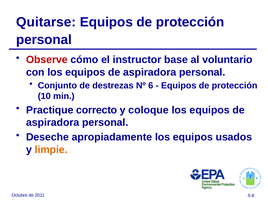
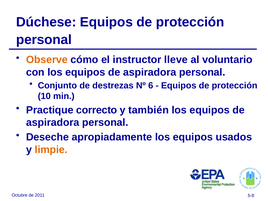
Quitarse: Quitarse -> Dúchese (46, 22)
Observe colour: red -> orange (47, 60)
base: base -> lleve (176, 60)
coloque: coloque -> también (149, 110)
